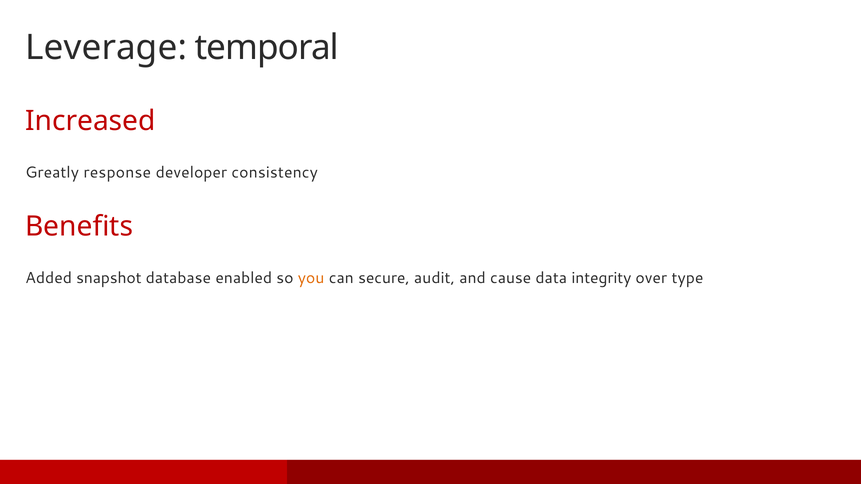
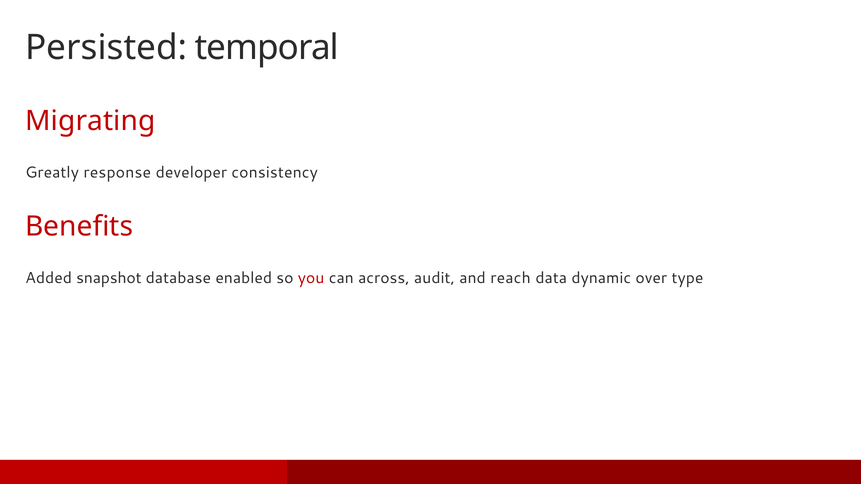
Leverage: Leverage -> Persisted (106, 48)
Increased: Increased -> Migrating (90, 121)
you colour: orange -> red (311, 278)
secure: secure -> across (384, 278)
cause: cause -> reach (511, 278)
integrity: integrity -> dynamic (601, 278)
